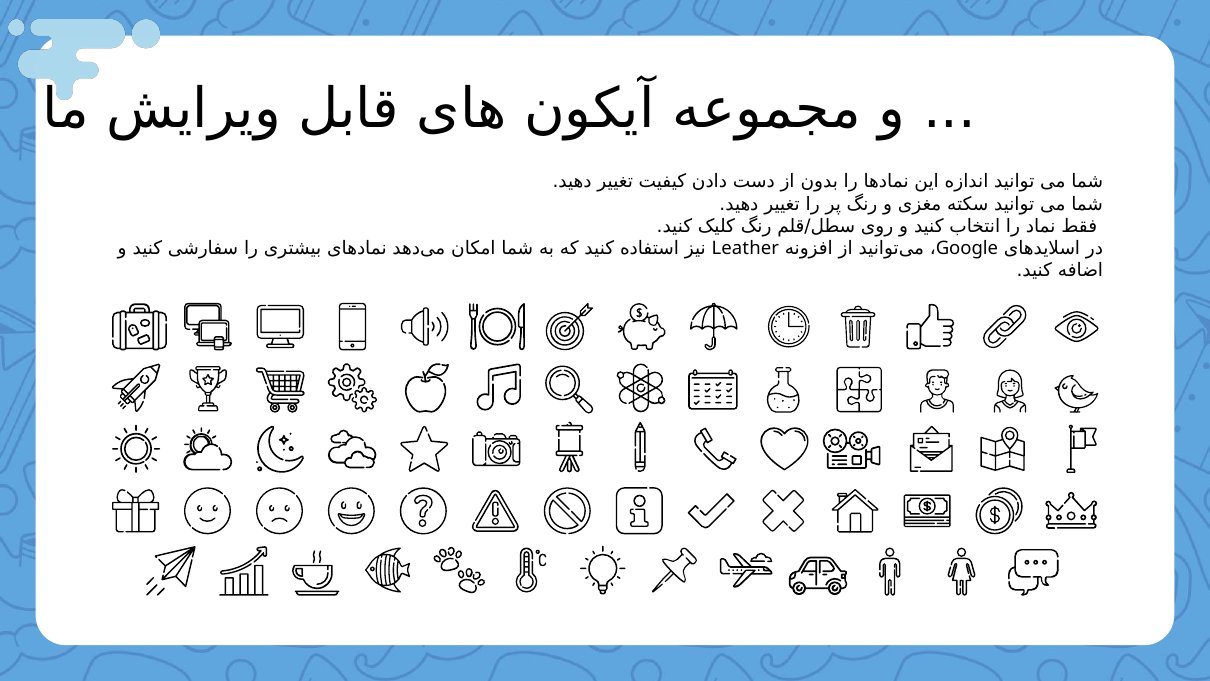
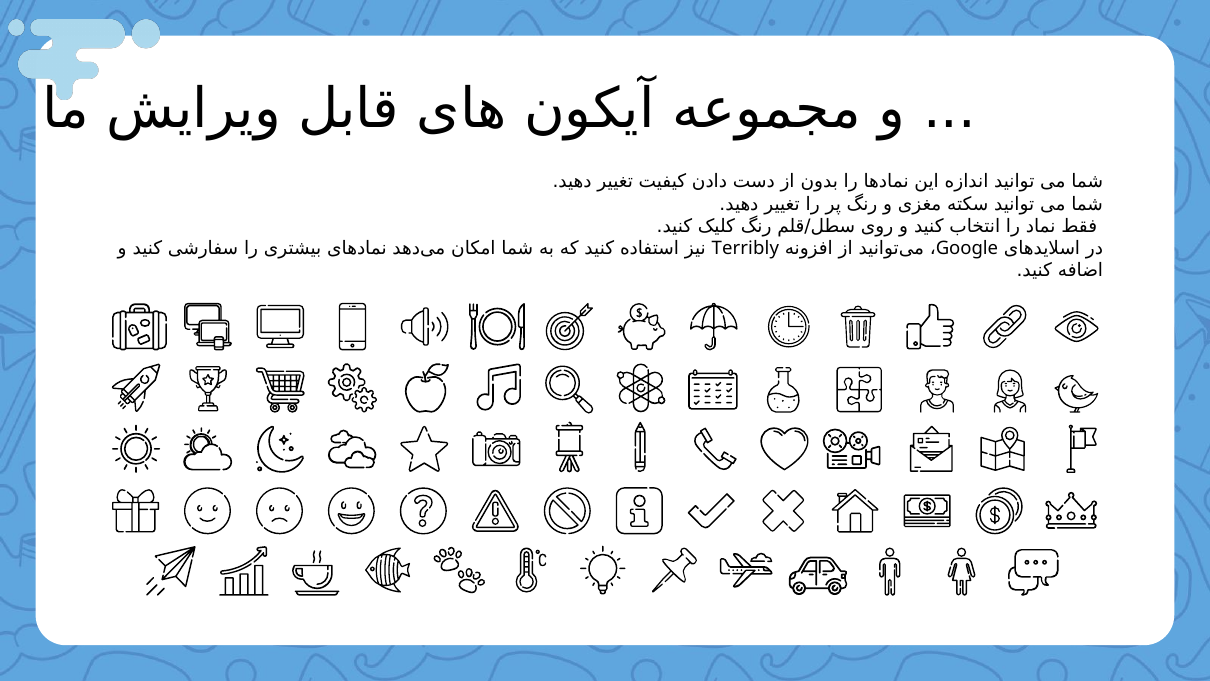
Leather: Leather -> Terribly (745, 248)
